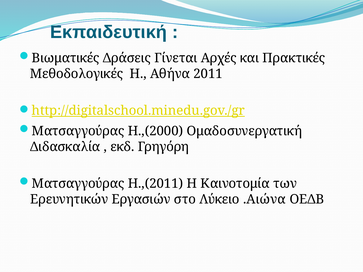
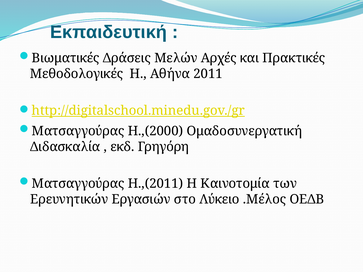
Γίνεται: Γίνεται -> Μελών (176, 58)
.Αιώνα: .Αιώνα -> .Μέλος (265, 199)
